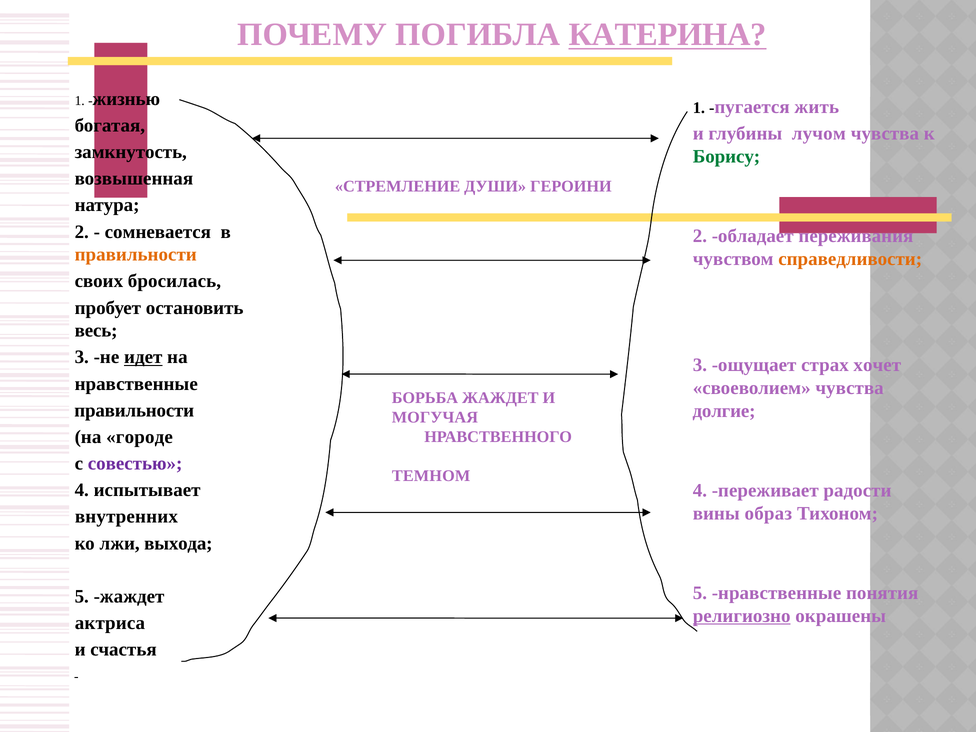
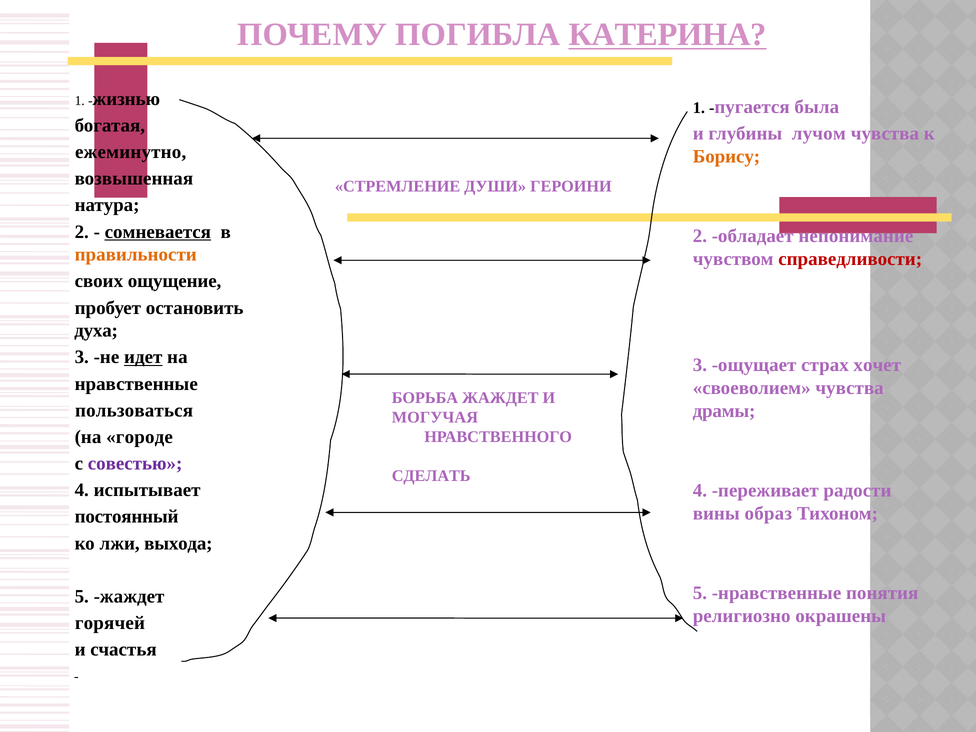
жить: жить -> была (817, 107)
замкнутость: замкнутость -> ежеминутно (131, 152)
Борису colour: green -> orange (726, 156)
сомневается underline: none -> present (158, 232)
переживания: переживания -> непонимание (856, 236)
справедливости colour: orange -> red (850, 259)
бросилась: бросилась -> ощущение (175, 281)
весь: весь -> духа (96, 331)
правильности: правильности -> пользоваться (134, 410)
долгие: долгие -> драмы (724, 411)
ТЕМНОМ: ТЕМНОМ -> СДЕЛАТЬ (431, 476)
внутренних: внутренних -> постоянный (127, 517)
религиозно underline: present -> none (742, 616)
актриса: актриса -> горячей (110, 623)
